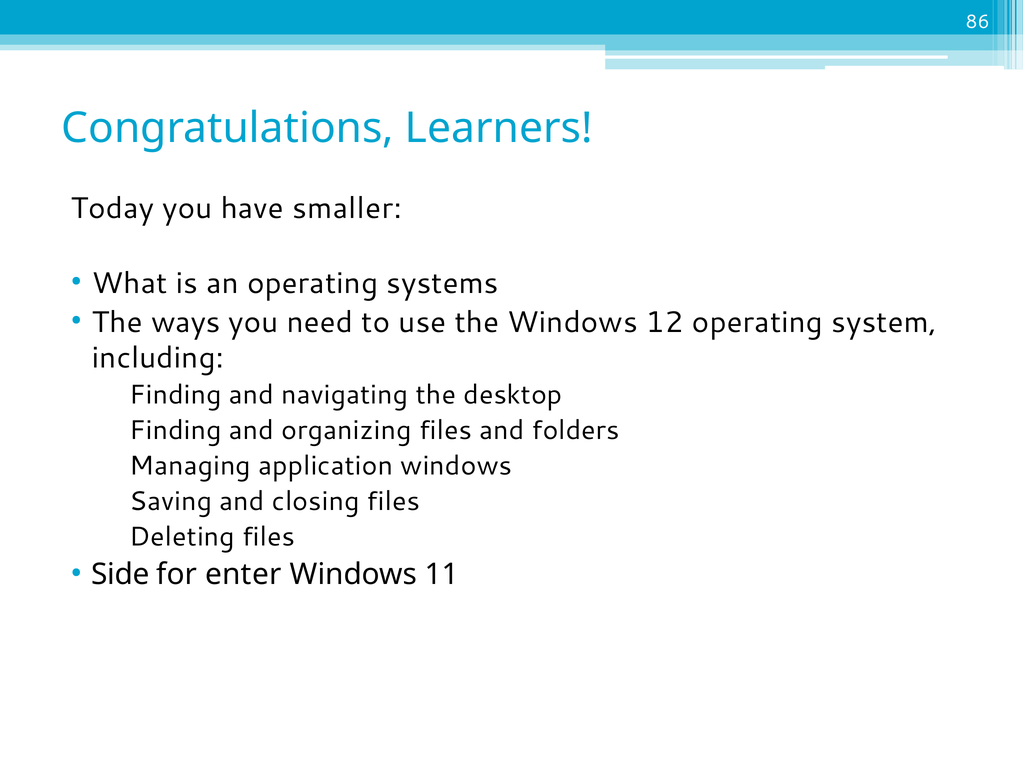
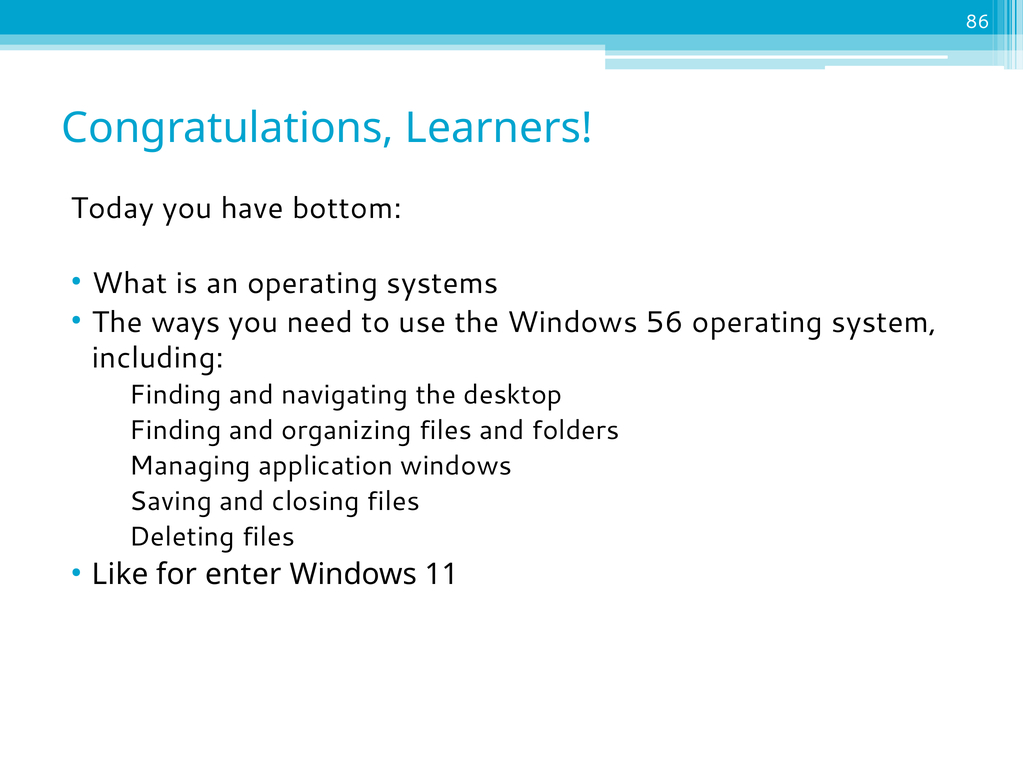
smaller: smaller -> bottom (347, 209)
12: 12 -> 56 (665, 322)
Side: Side -> Like (120, 575)
